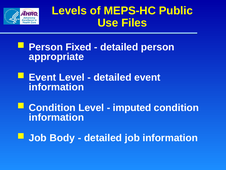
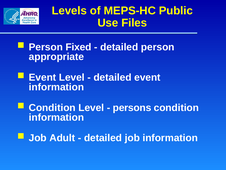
imputed: imputed -> persons (132, 107)
Body: Body -> Adult (62, 138)
